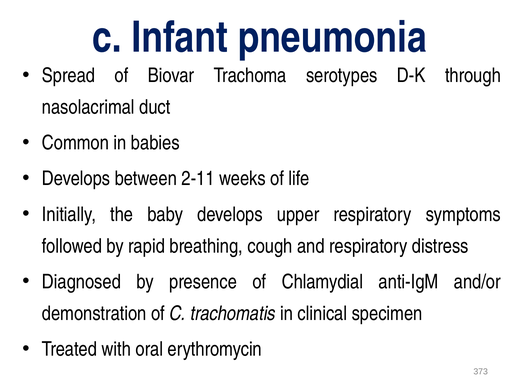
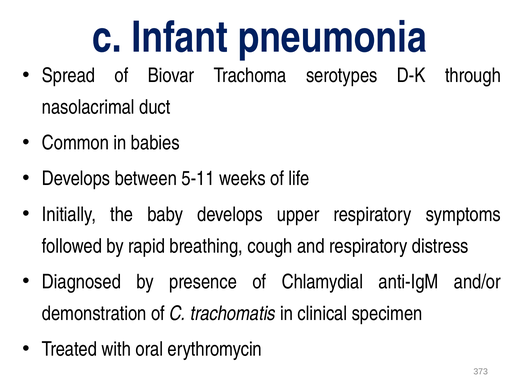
2-11: 2-11 -> 5-11 (198, 179)
